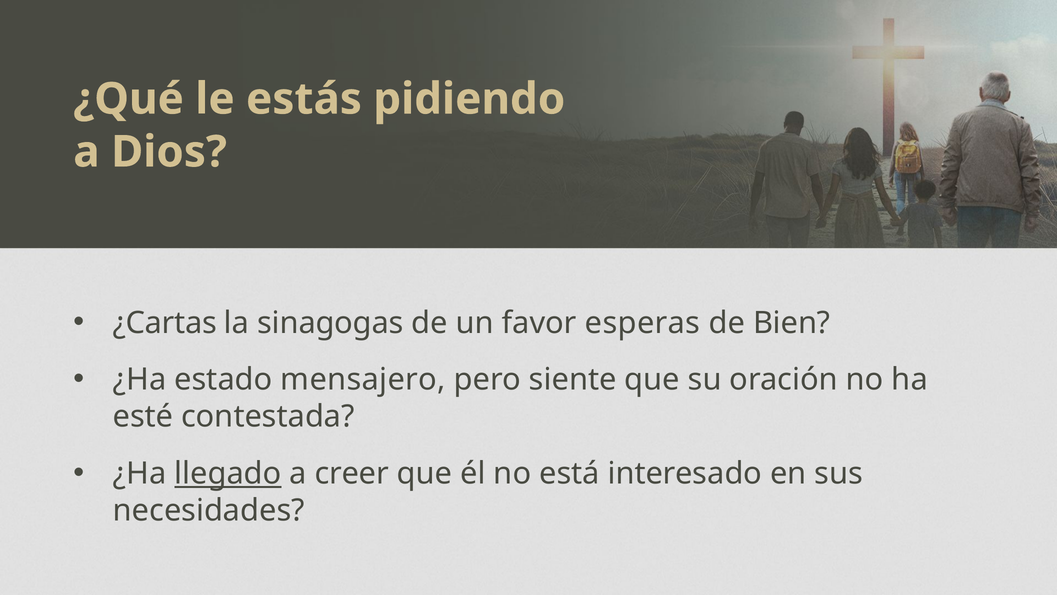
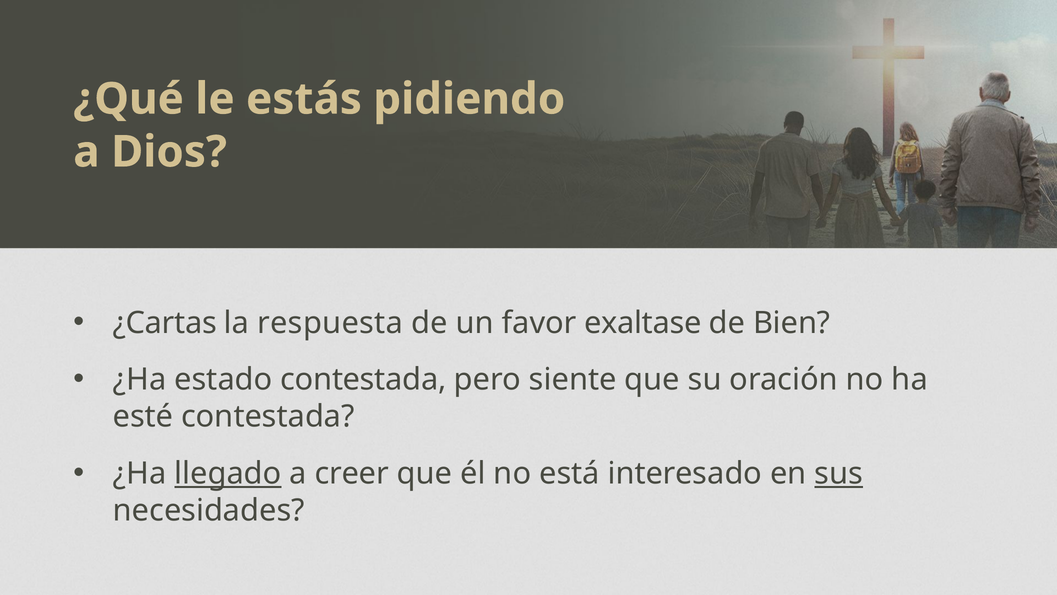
sinagogas: sinagogas -> respuesta (330, 323)
esperas: esperas -> exaltase (643, 323)
estado mensajero: mensajero -> contestada (363, 379)
sus underline: none -> present (839, 473)
